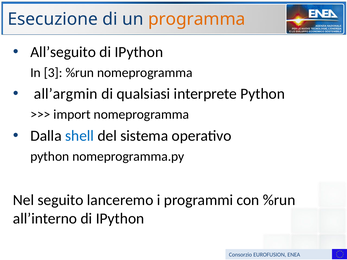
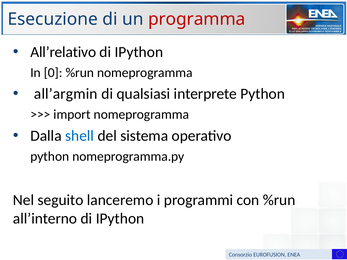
programma colour: orange -> red (197, 19)
All’seguito: All’seguito -> All’relativo (63, 52)
3: 3 -> 0 (53, 73)
